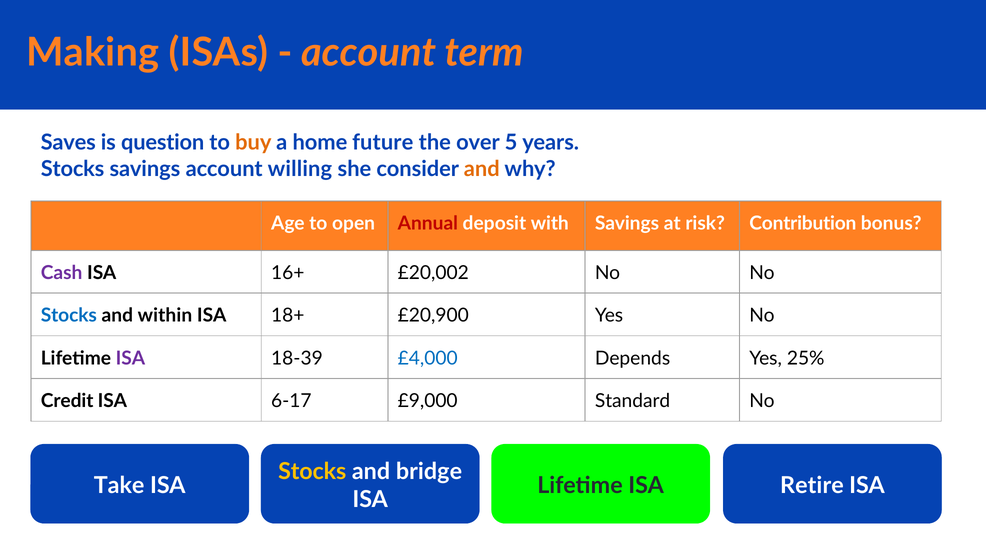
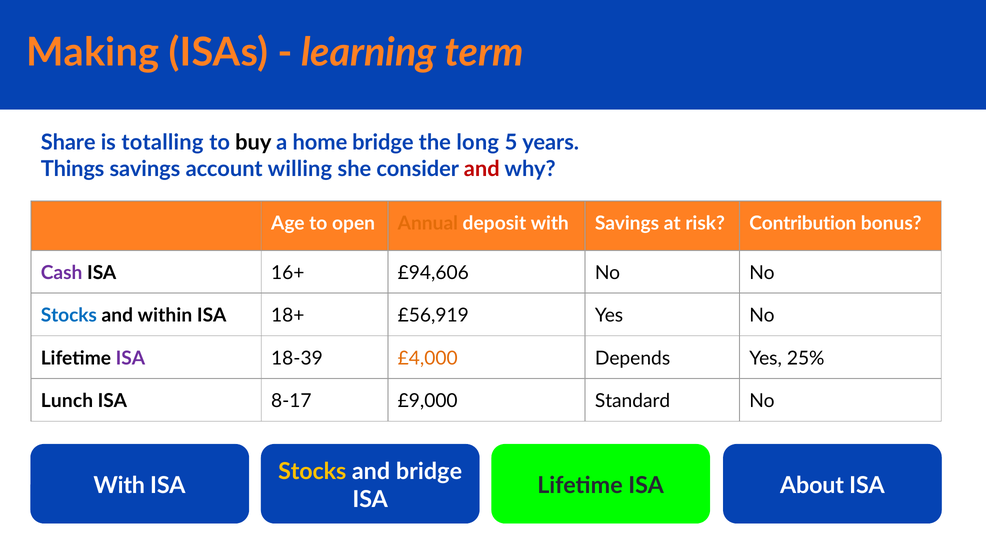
account: account -> learning (369, 53)
Saves: Saves -> Share (68, 143)
question: question -> totalling (162, 143)
buy colour: orange -> black (253, 143)
home future: future -> bridge (383, 143)
over: over -> long (478, 143)
Stocks: Stocks -> Things (73, 169)
and colour: orange -> red (482, 169)
Annual colour: red -> orange (428, 223)
£20,002: £20,002 -> £94,606 (433, 273)
£20,900: £20,900 -> £56,919 (433, 315)
£4,000 colour: blue -> orange (428, 358)
Credit: Credit -> Lunch (67, 401)
6-17: 6-17 -> 8-17 (291, 401)
Take: Take -> With (119, 485)
Retire: Retire -> About (812, 485)
